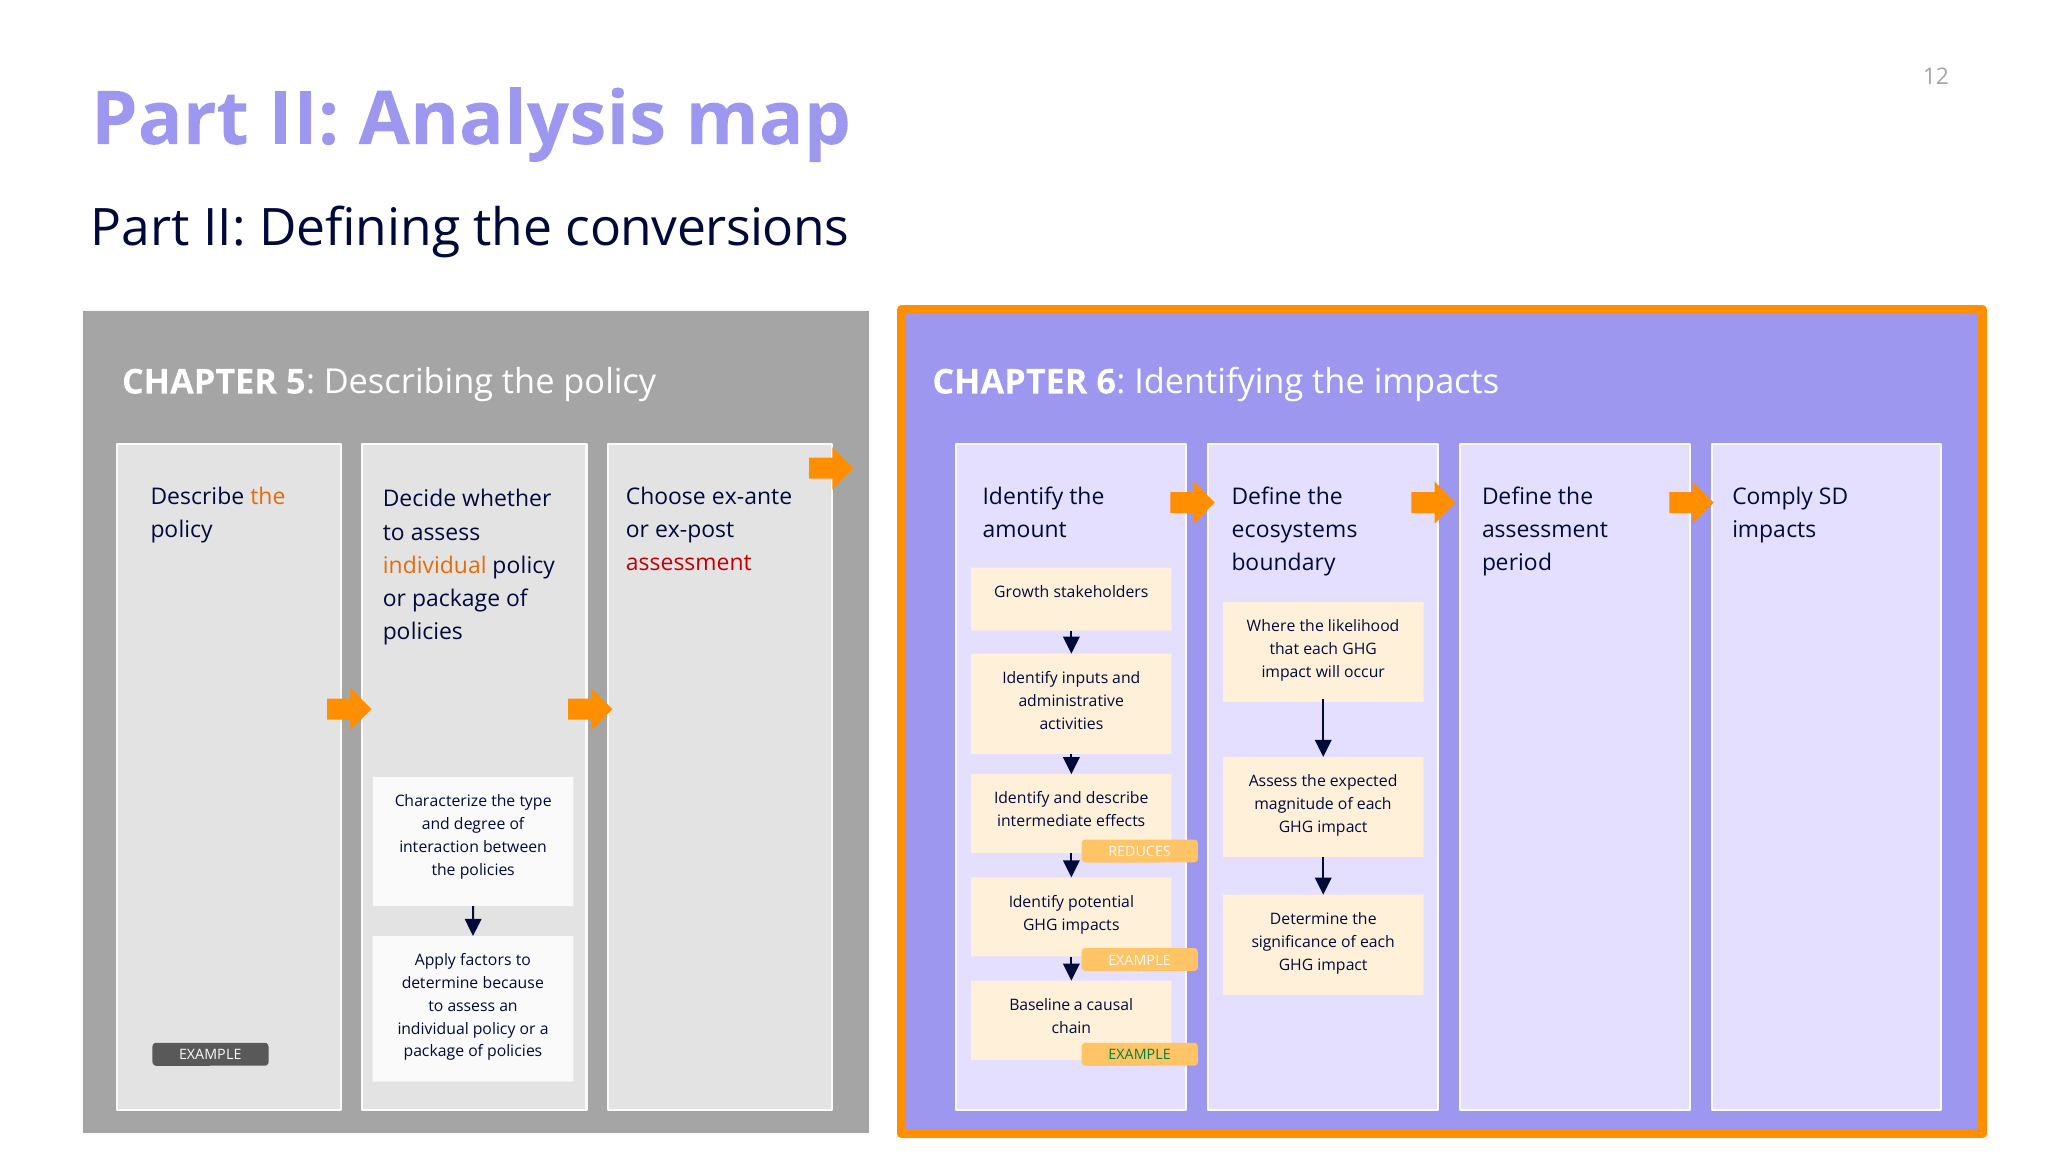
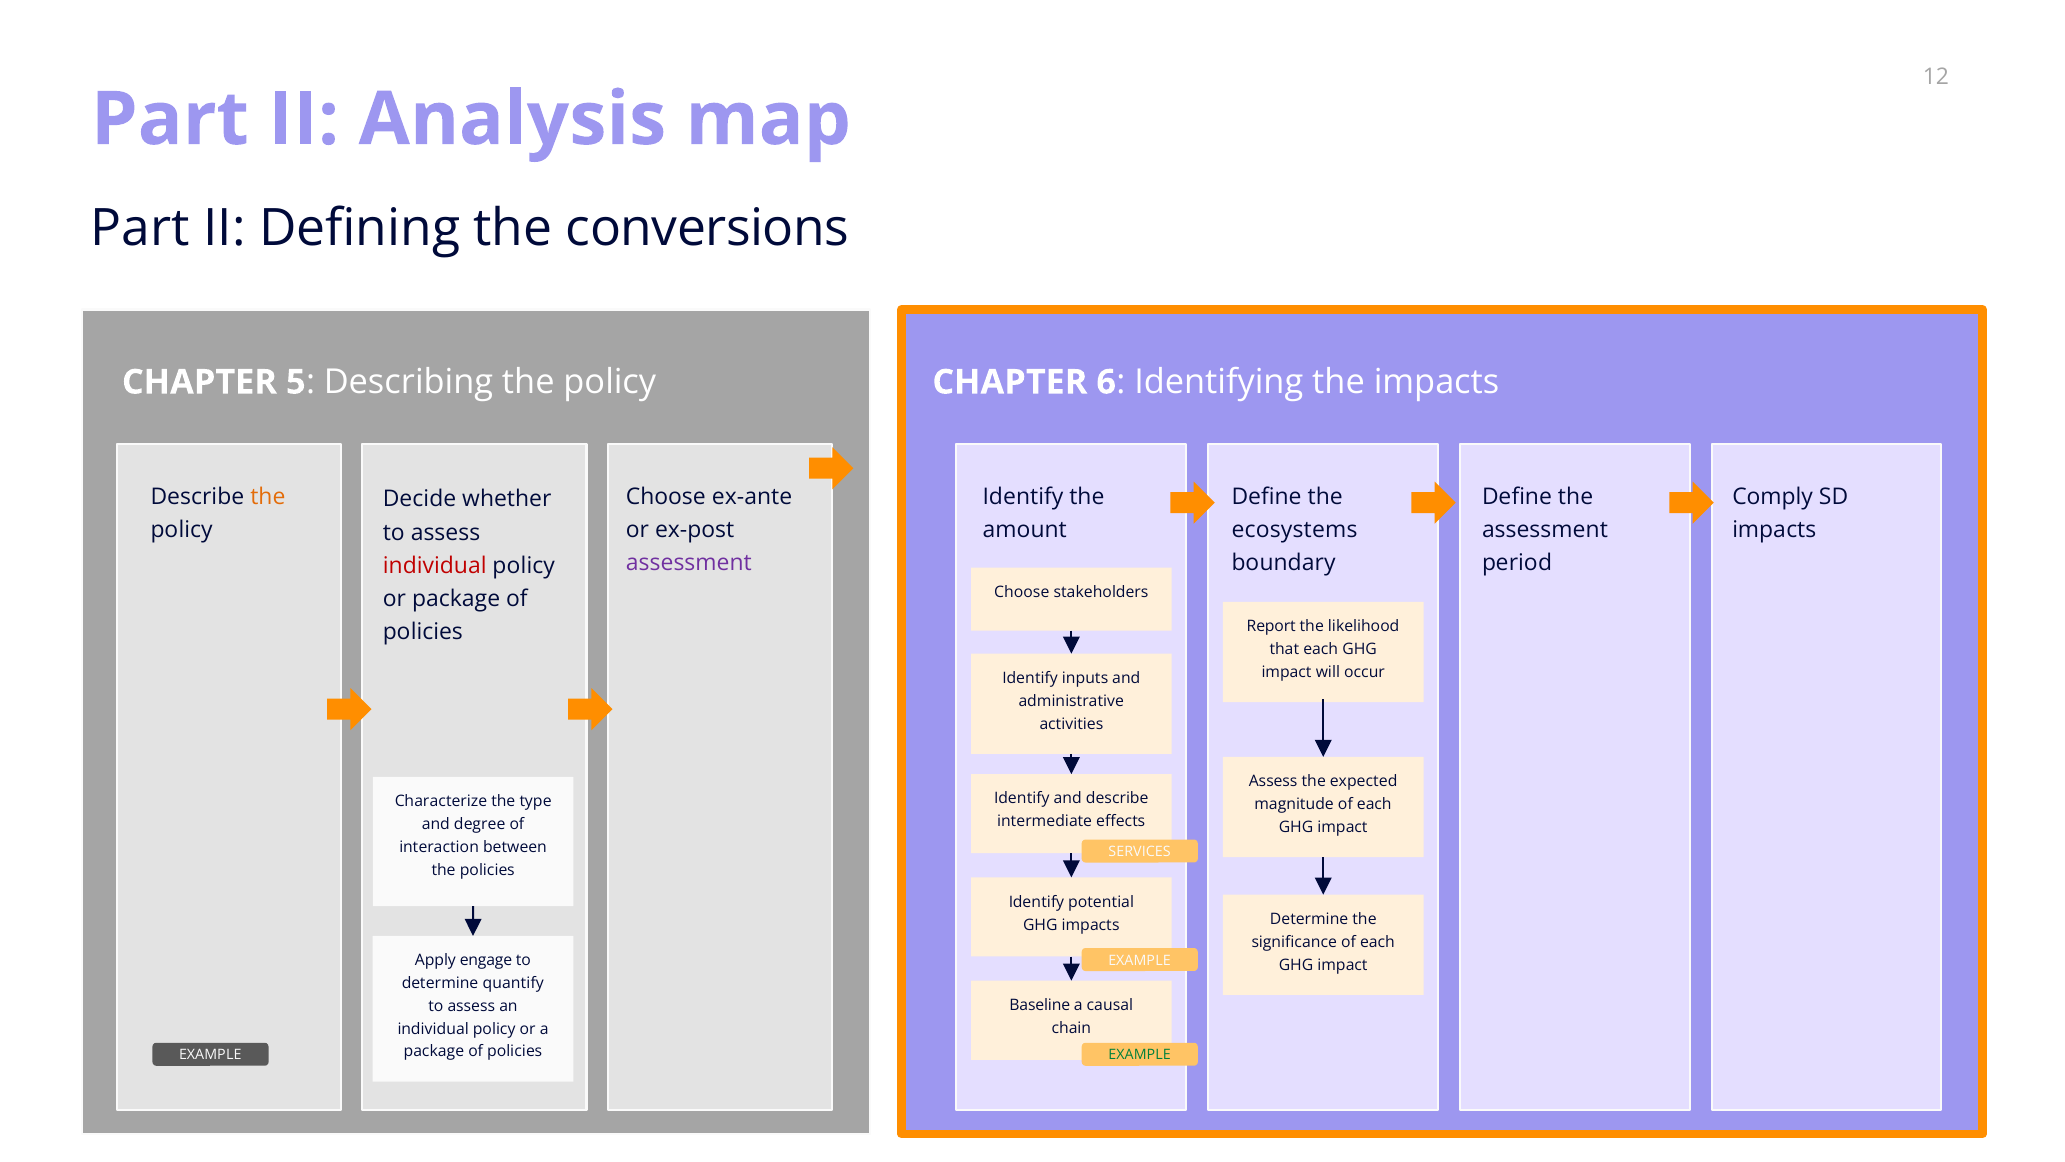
assessment colour: red -> purple (689, 563)
individual colour: orange -> red (435, 566)
Growth: Growth -> Choose (1022, 592)
Where: Where -> Report (1271, 626)
REDUCES: REDUCES -> SERVICES (1140, 852)
factors: factors -> engage (486, 960)
because: because -> quantify (513, 983)
